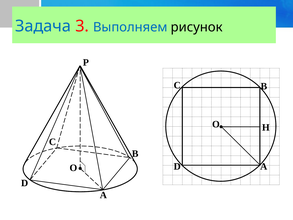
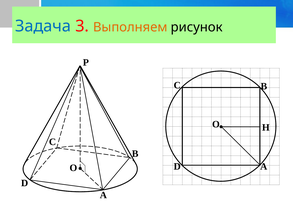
Выполняем colour: blue -> orange (130, 27)
